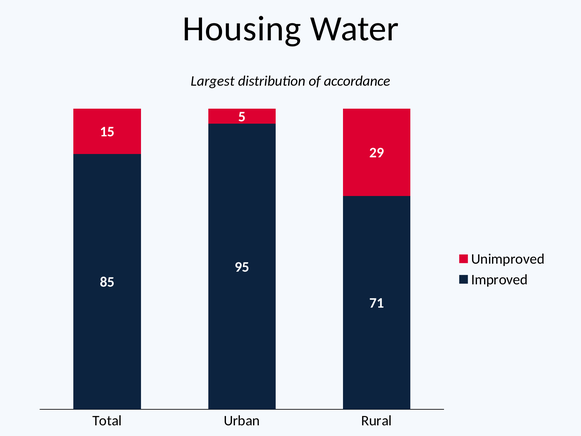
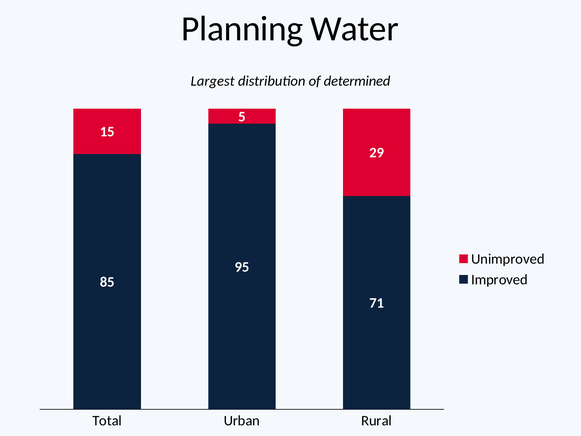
Housing: Housing -> Planning (242, 29)
accordance: accordance -> determined (357, 81)
